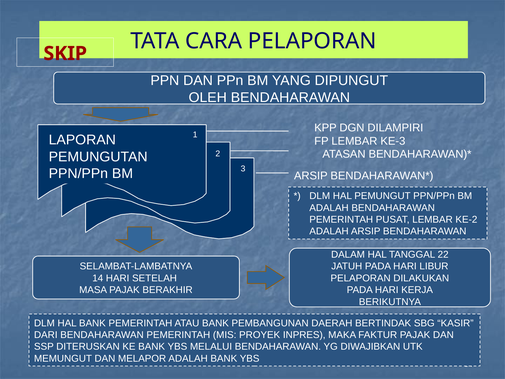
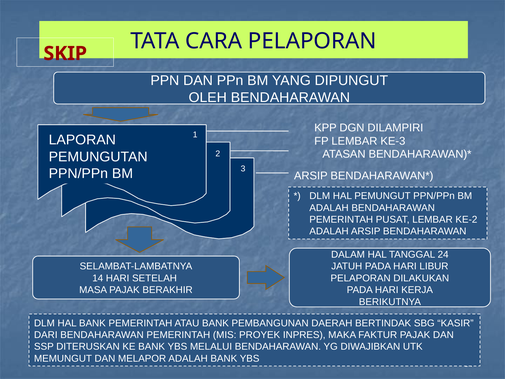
22: 22 -> 24 (443, 254)
